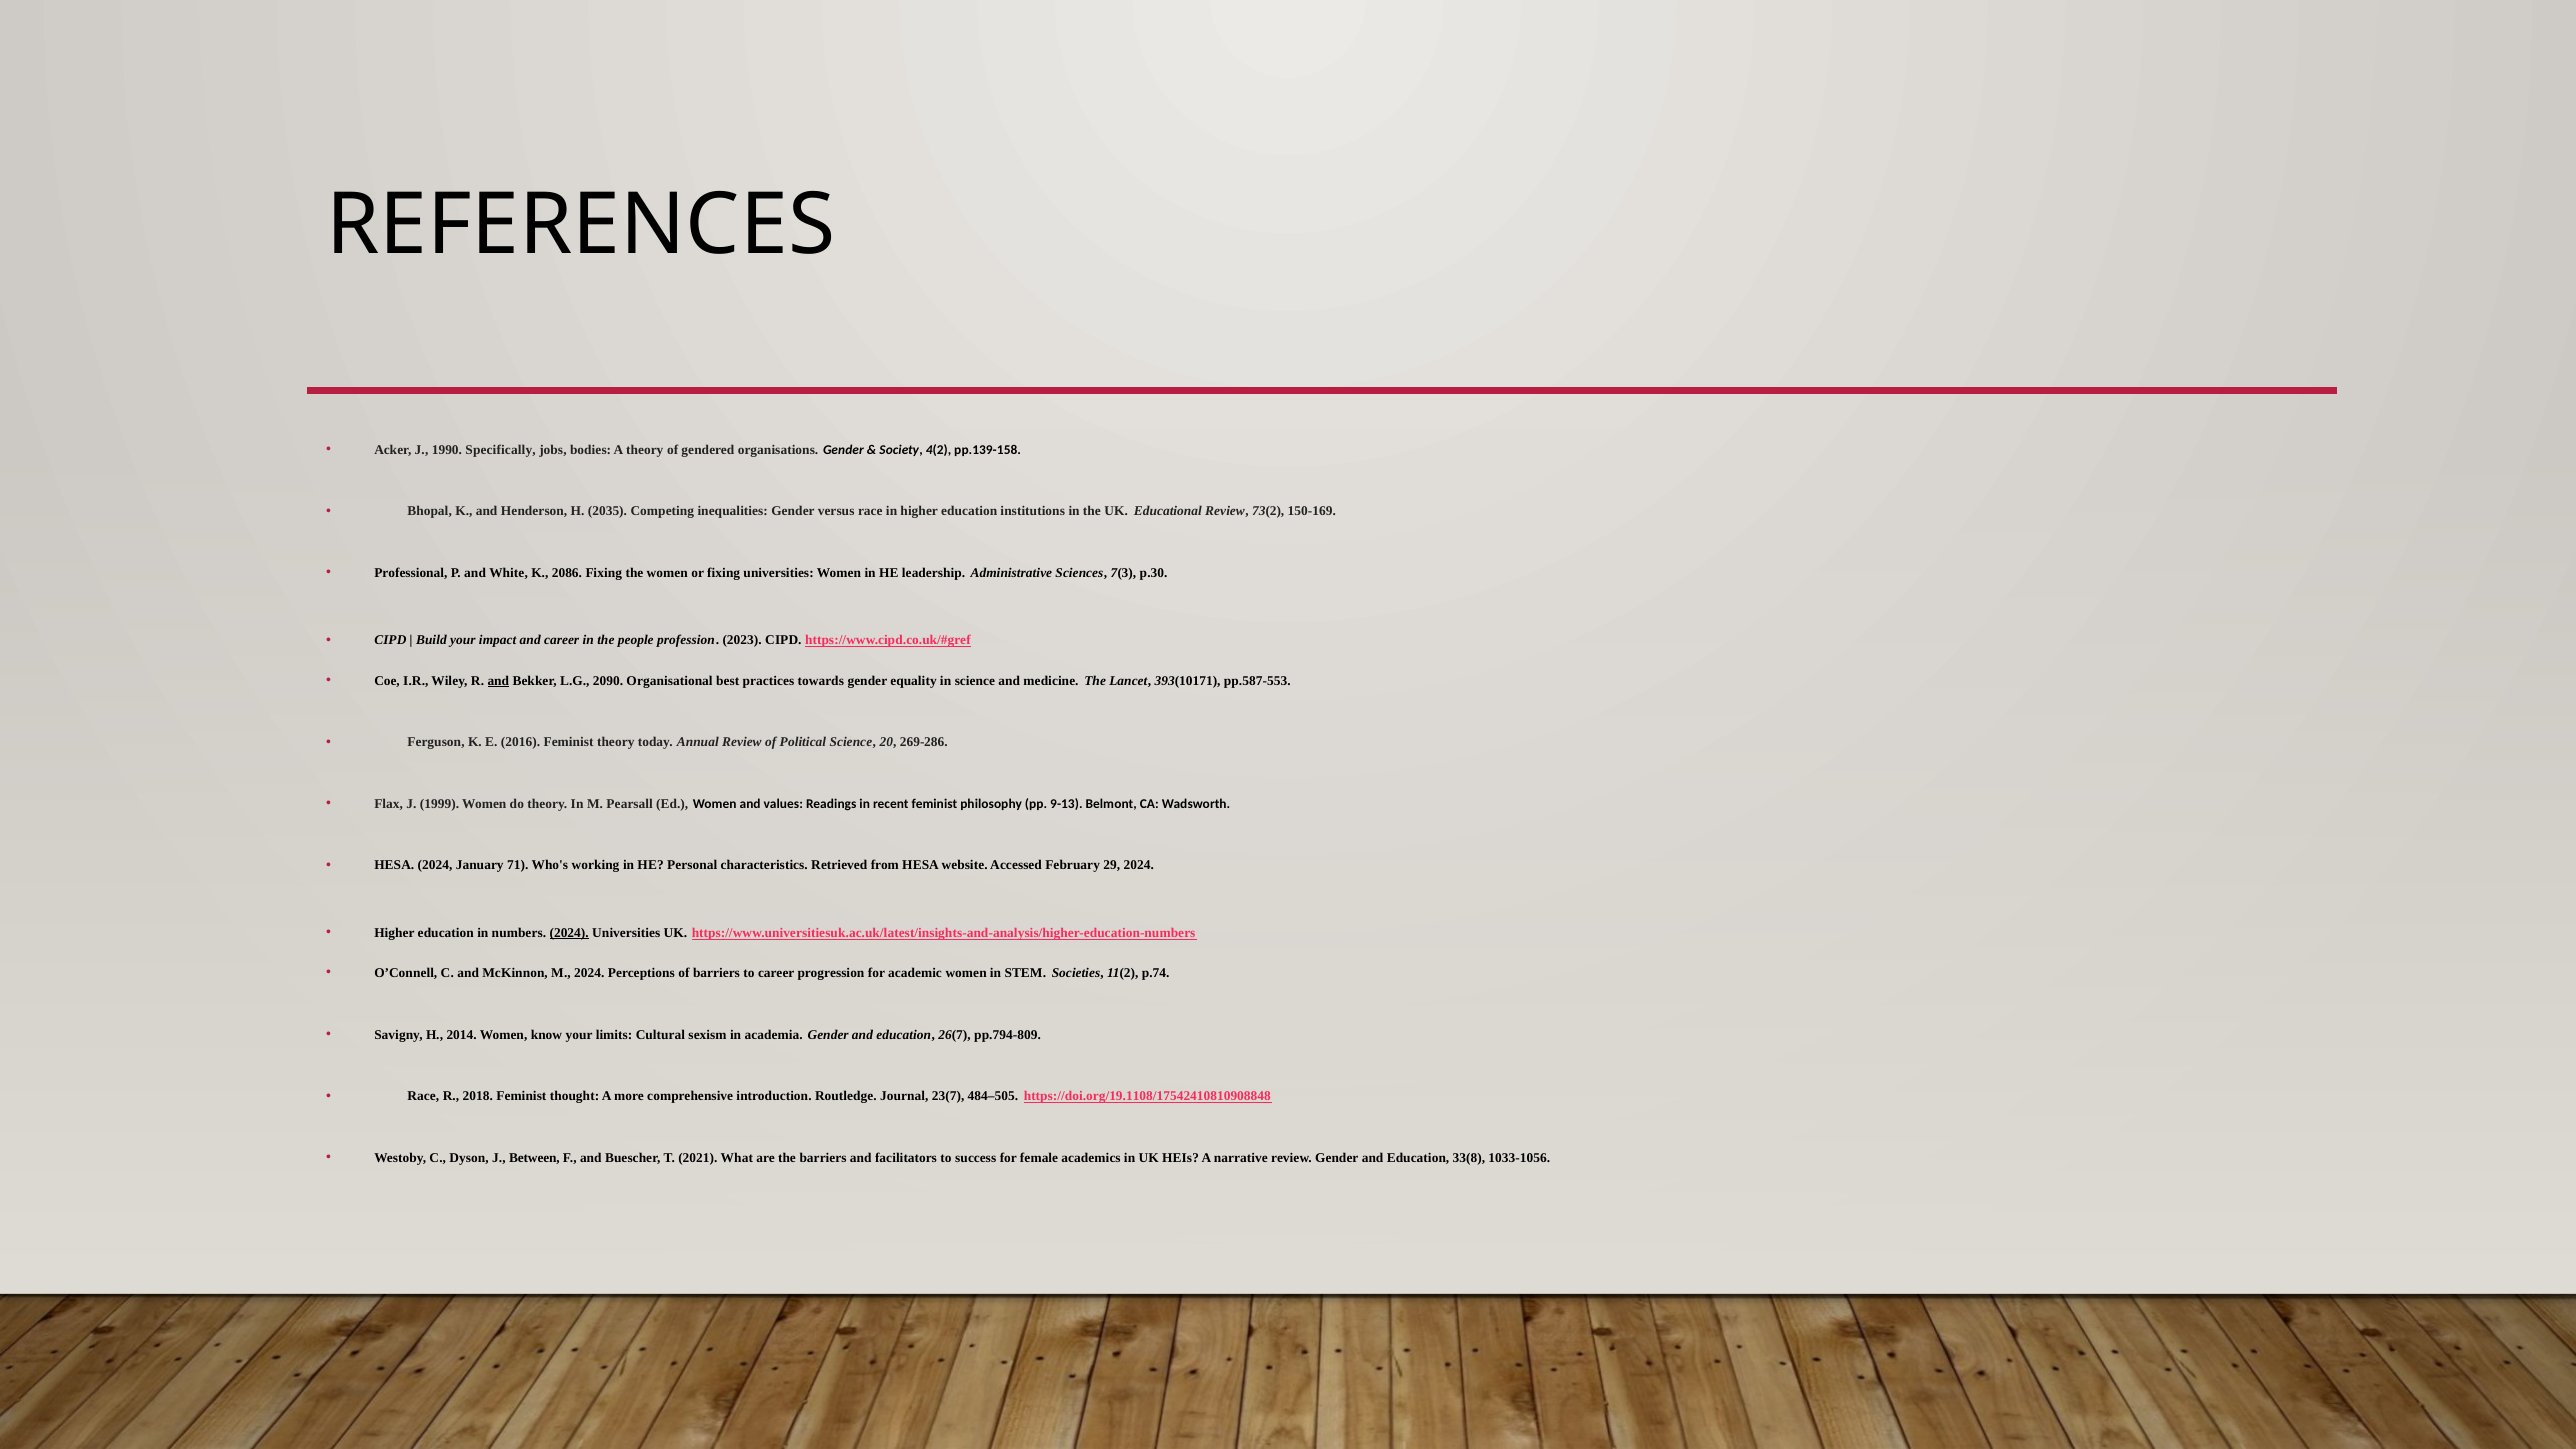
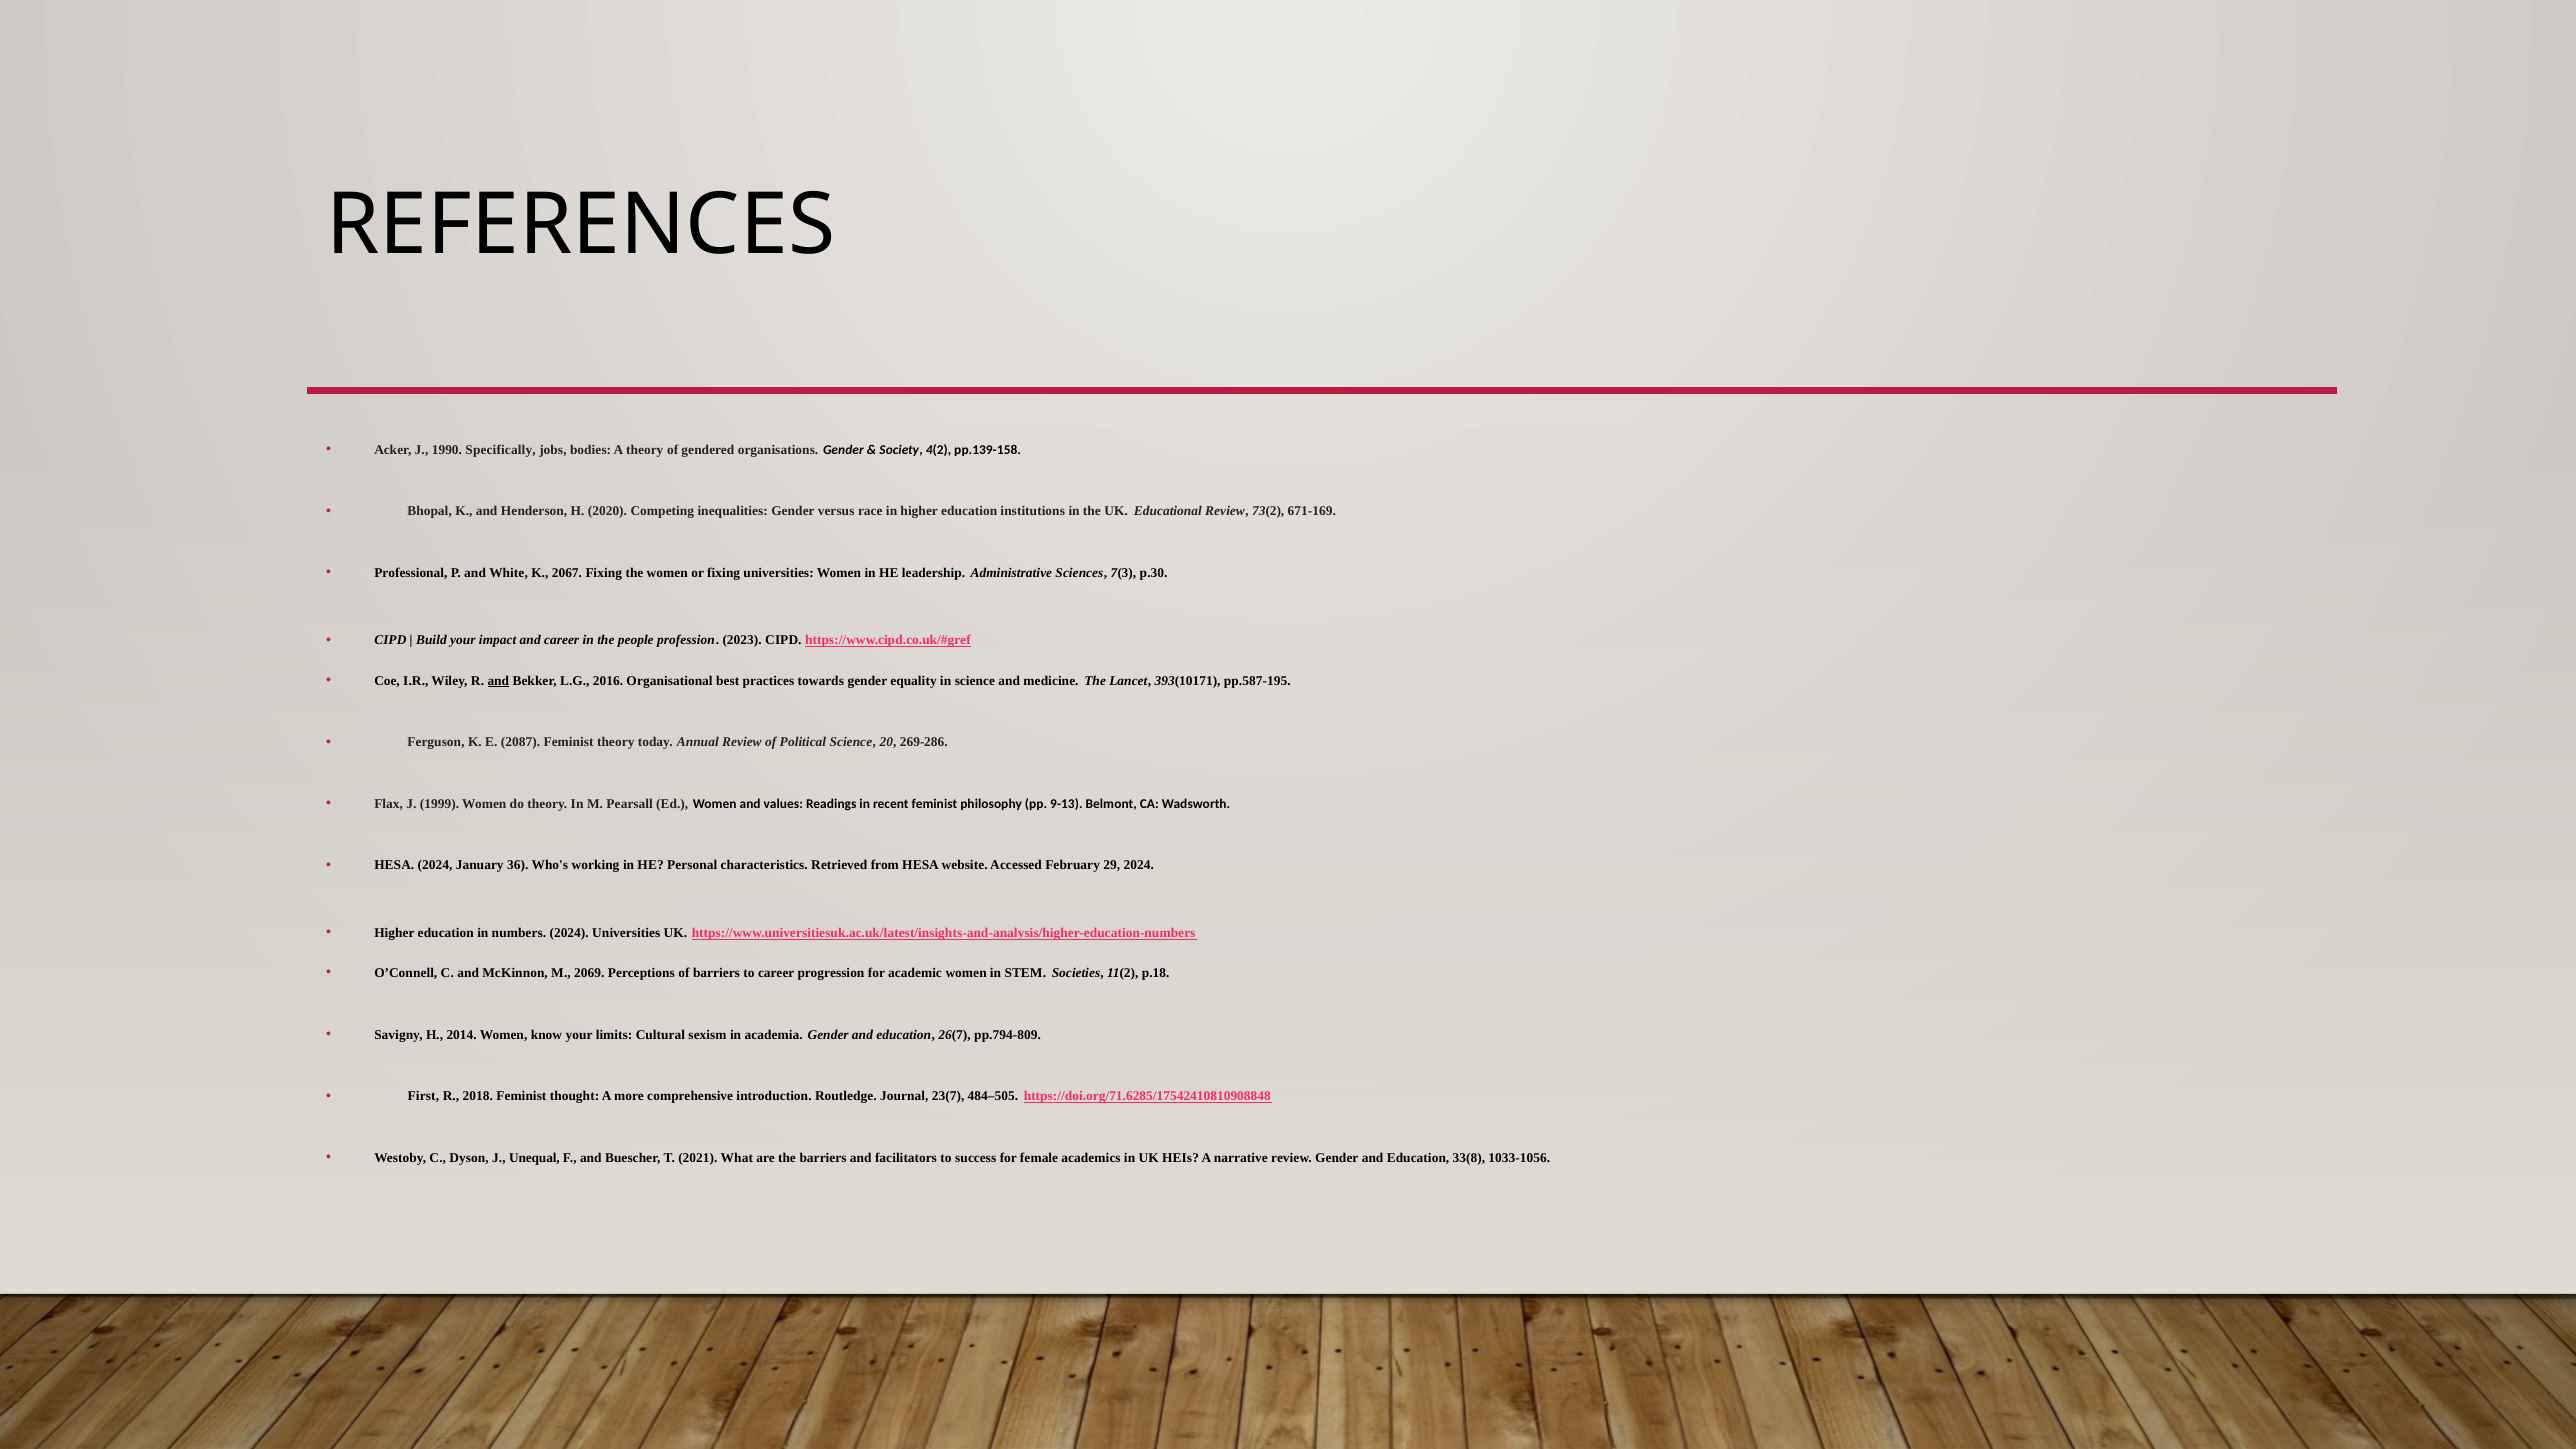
2035: 2035 -> 2020 (607, 511)
150-169: 150-169 -> 671-169 (1312, 511)
2086: 2086 -> 2067 (567, 573)
2090: 2090 -> 2016 (608, 681)
pp.587-553: pp.587-553 -> pp.587-195 (1257, 681)
2016: 2016 -> 2087 (520, 742)
71: 71 -> 36 (518, 866)
2024 underline: present -> none (569, 933)
M 2024: 2024 -> 2069 (589, 973)
p.74: p.74 -> p.18 (1156, 973)
Race: Race -> First (423, 1096)
https://doi.org/19.1108/17542410810908848: https://doi.org/19.1108/17542410810908848 -> https://doi.org/71.6285/17542410810908848 (1147, 1096)
Between: Between -> Unequal (534, 1158)
